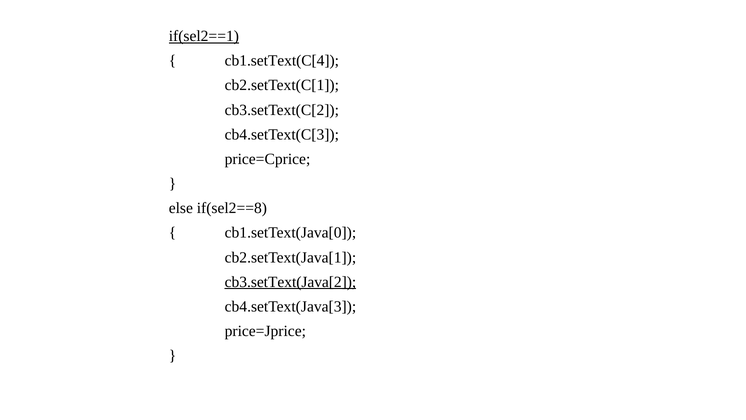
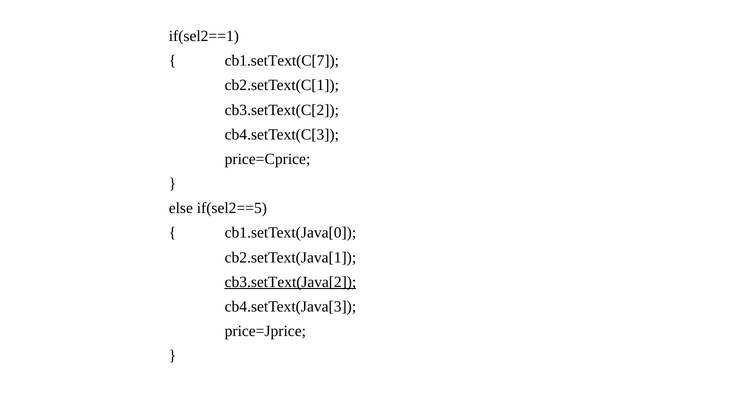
if(sel2==1 underline: present -> none (204, 36)
cb1.setText(C[4: cb1.setText(C[4 -> cb1.setText(C[7 (282, 61)
if(sel2==8: if(sel2==8 -> if(sel2==5 (232, 208)
